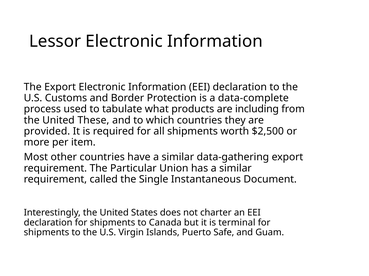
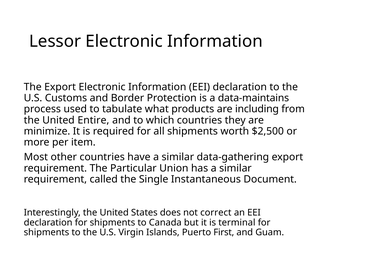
data-complete: data-complete -> data-maintains (253, 98)
These: These -> Entire (93, 120)
provided: provided -> minimize (47, 132)
charter: charter -> correct (216, 213)
Safe: Safe -> First (224, 233)
